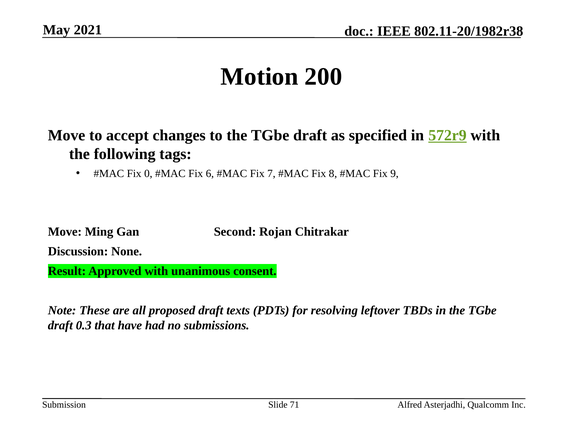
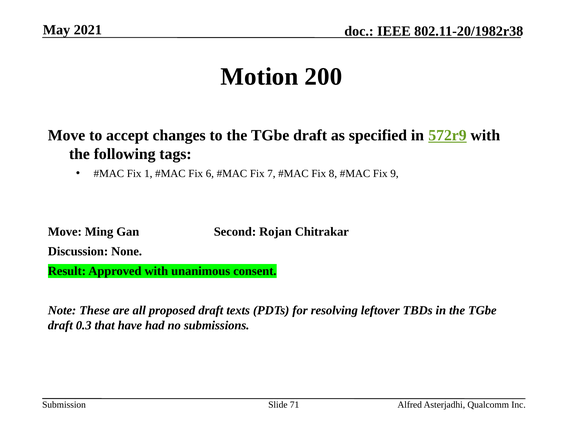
0: 0 -> 1 (148, 174)
